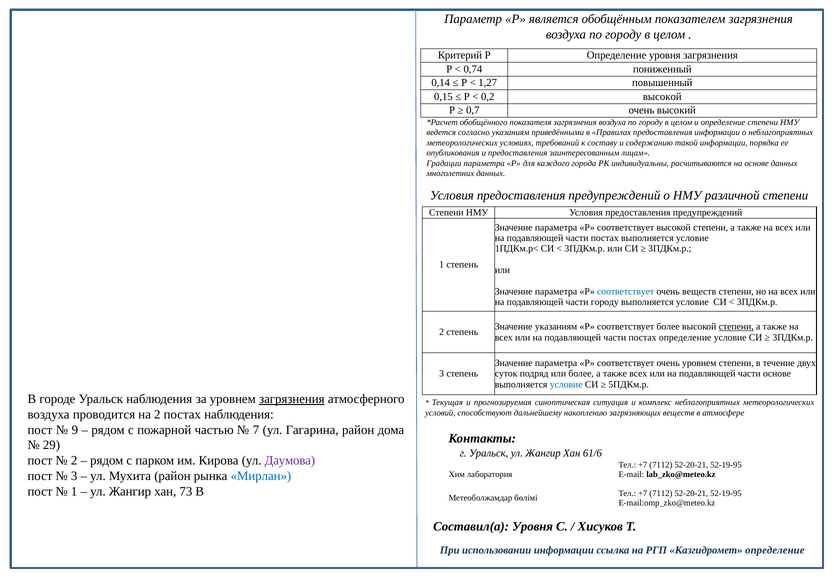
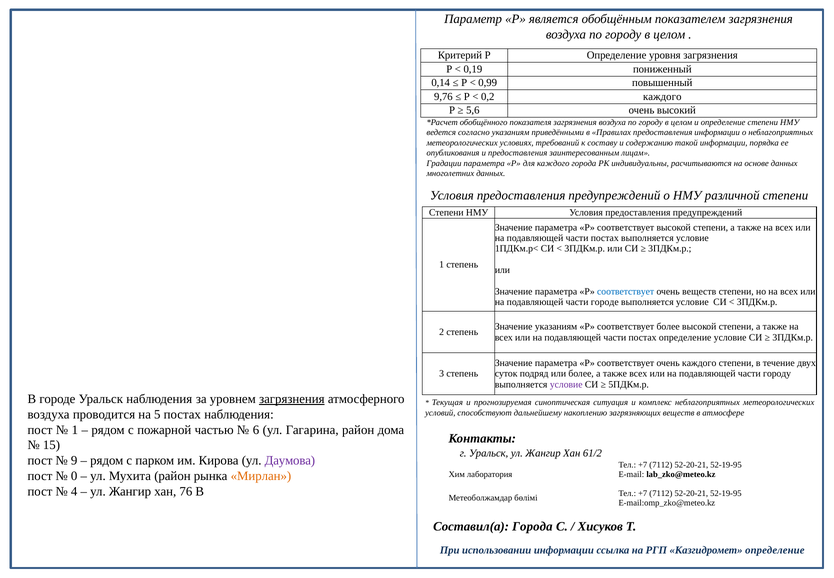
0,74: 0,74 -> 0,19 (473, 69)
1,27: 1,27 -> 0,99 (488, 83)
0,15: 0,15 -> 9,76 (443, 97)
0,2 высокой: высокой -> каждого (662, 97)
0,7: 0,7 -> 5,6 (473, 110)
части городу: городу -> городе (605, 302)
степени underline: present -> none (736, 326)
очень уровнем: уровнем -> каждого (699, 363)
части основе: основе -> городу (777, 373)
условие colour: blue -> purple (566, 384)
на 2: 2 -> 5 (157, 414)
9: 9 -> 1 (75, 429)
7: 7 -> 6 (256, 429)
29: 29 -> 15 (52, 445)
61/6: 61/6 -> 61/2 (592, 453)
2: 2 -> 9 (74, 460)
3: 3 -> 0 (74, 476)
Мирлан colour: blue -> orange (261, 476)
1: 1 -> 4 (74, 491)
73: 73 -> 76 (186, 491)
Составил(а Уровня: Уровня -> Города (532, 526)
